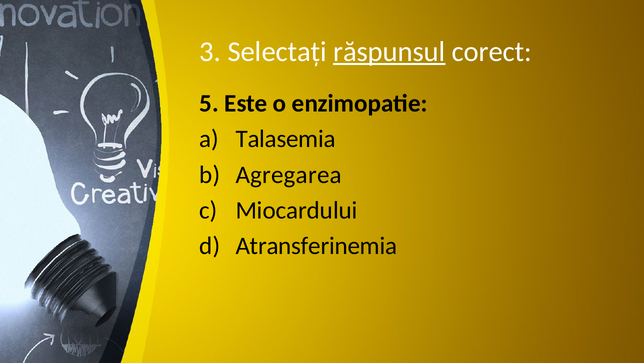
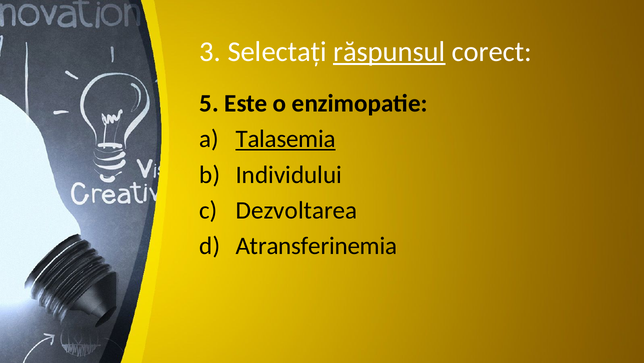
Talasemia underline: none -> present (286, 139)
Agregarea: Agregarea -> Individului (289, 174)
Miocardului: Miocardului -> Dezvoltarea (297, 210)
